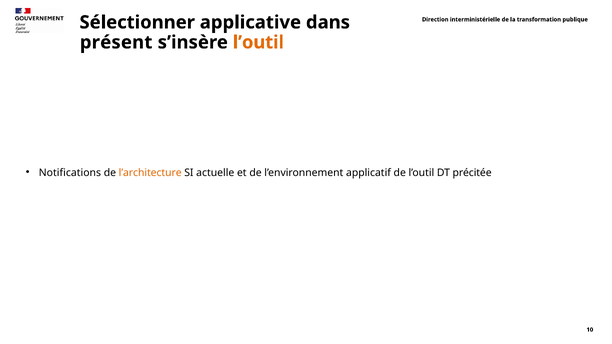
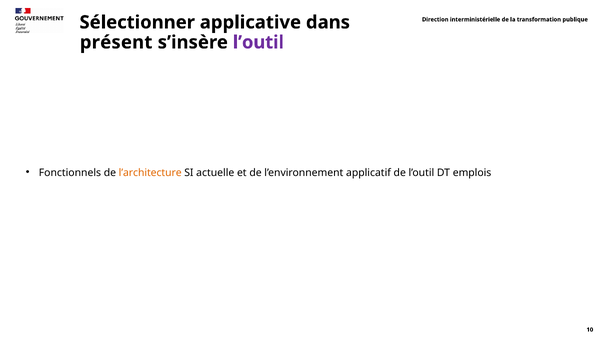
l’outil colour: orange -> purple (258, 42)
Notifications: Notifications -> Fonctionnels (70, 173)
précitée: précitée -> emplois (472, 173)
